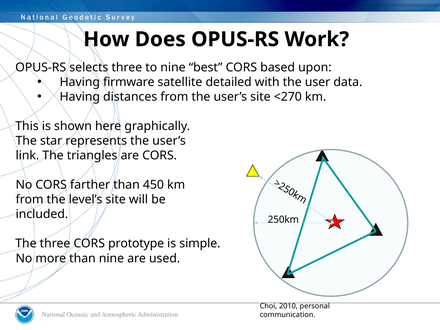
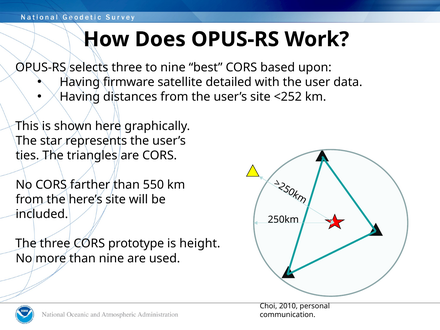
<270: <270 -> <252 (288, 97)
link: link -> ties (27, 156)
450: 450 -> 550 (153, 185)
level’s: level’s -> here’s (86, 200)
simple: simple -> height (200, 244)
